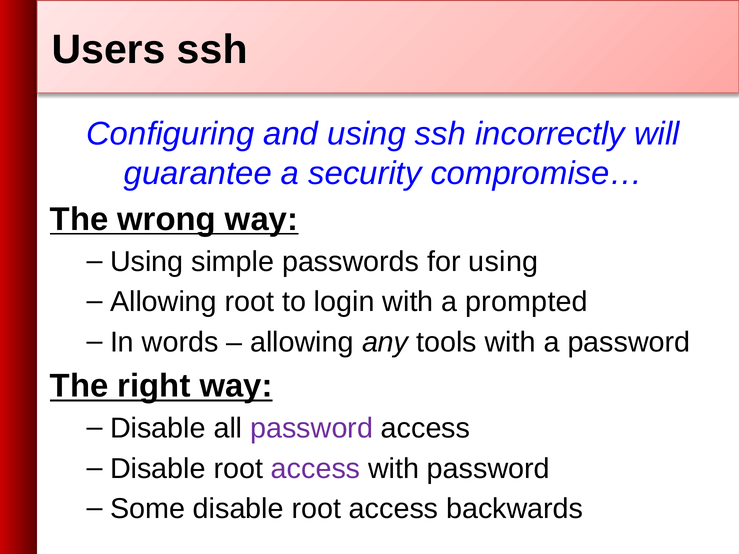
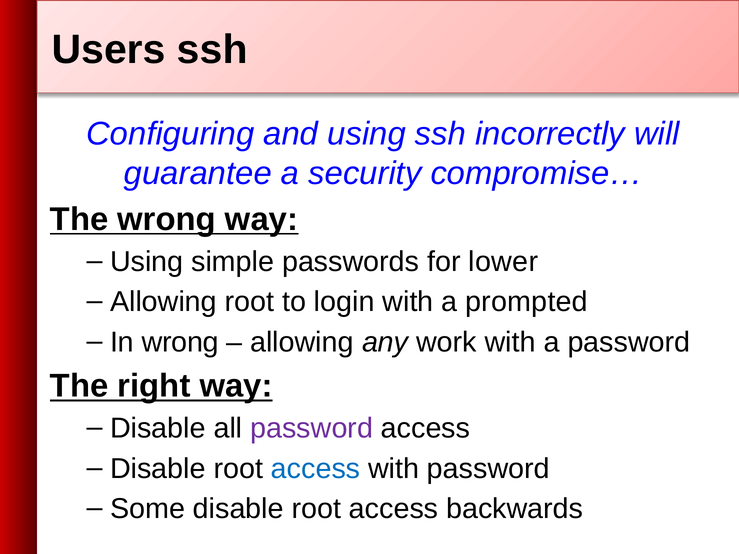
for using: using -> lower (503, 262)
In words: words -> wrong (180, 342)
tools: tools -> work (446, 342)
access colour: purple -> blue (316, 469)
